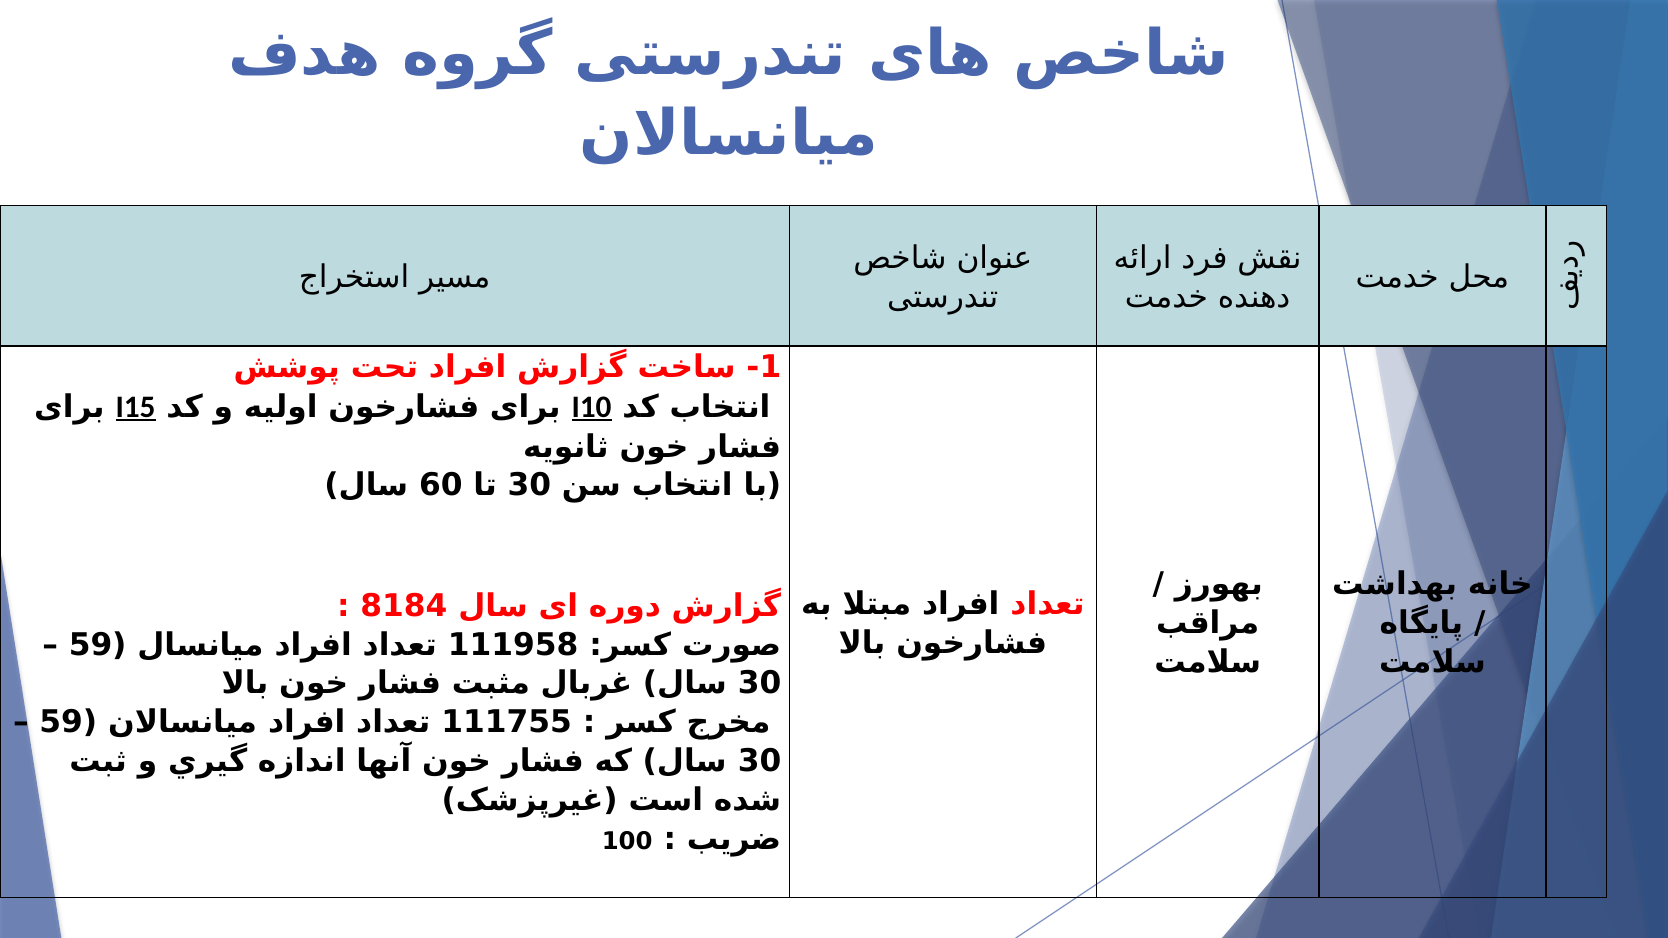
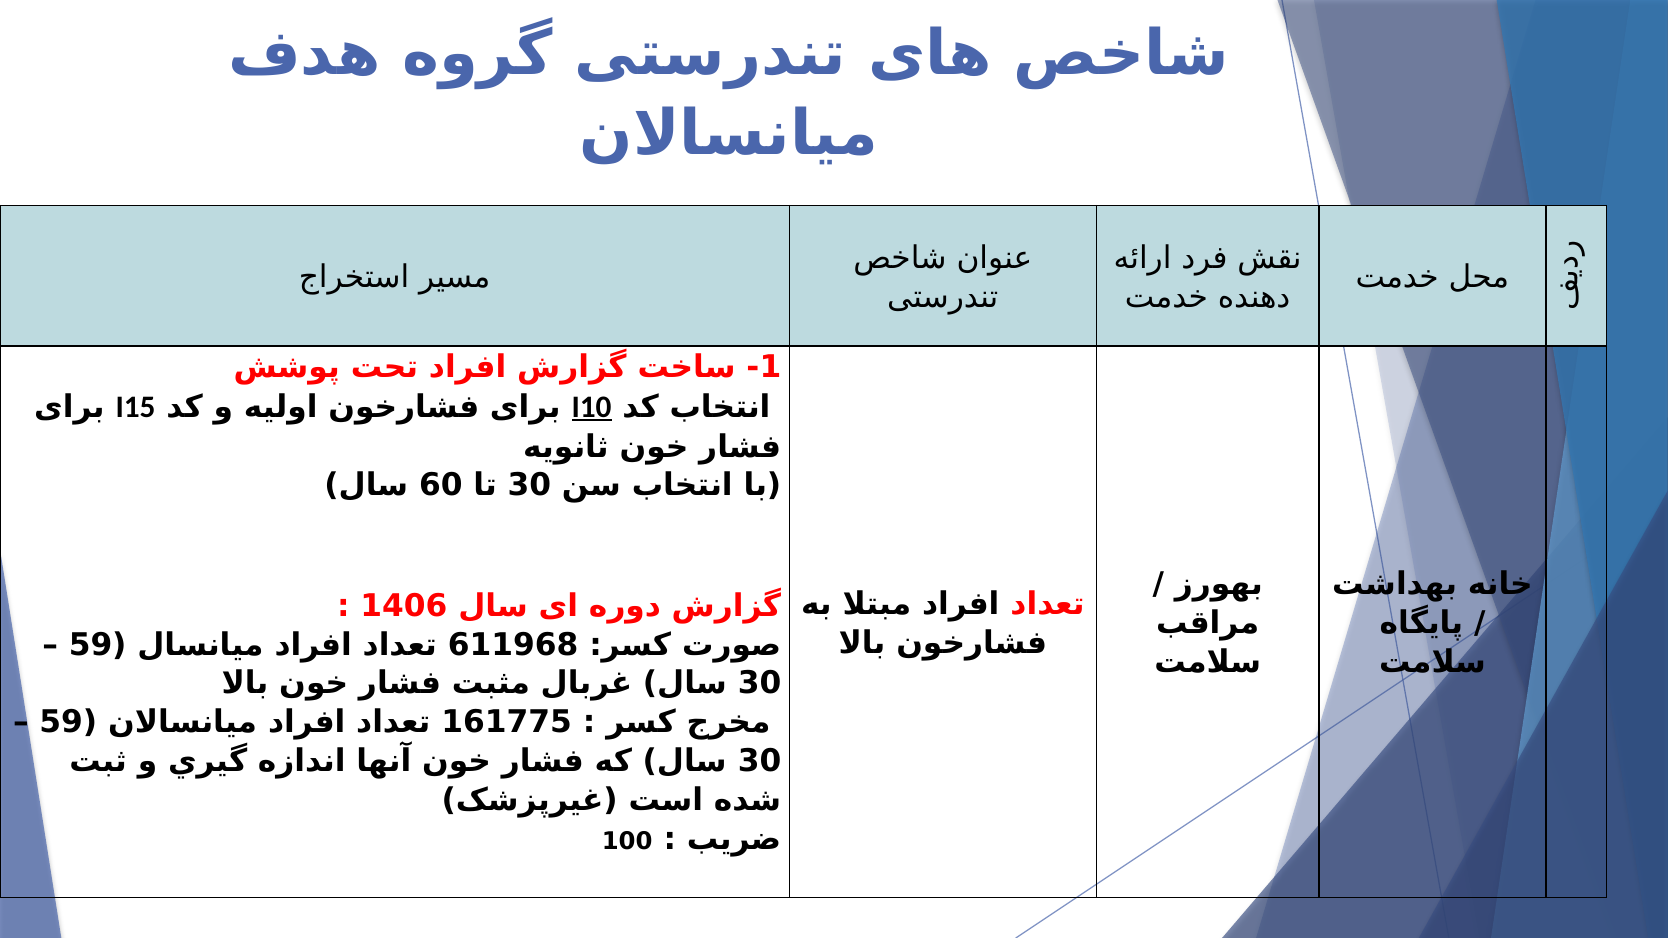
I15 underline: present -> none (136, 407)
8184: 8184 -> 1406 (404, 606)
111958: 111958 -> 611968 (513, 645)
111755: 111755 -> 161775 (507, 723)
